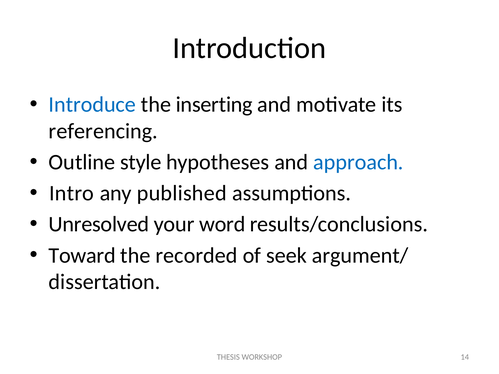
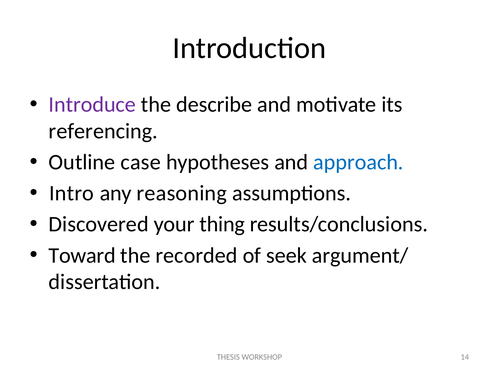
Introduce colour: blue -> purple (92, 105)
inserting: inserting -> describe (214, 105)
style: style -> case (141, 162)
published: published -> reasoning (182, 193)
Unresolved: Unresolved -> Discovered (99, 224)
word: word -> thing (222, 224)
